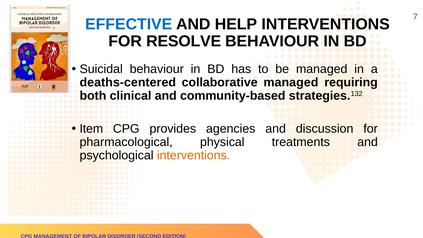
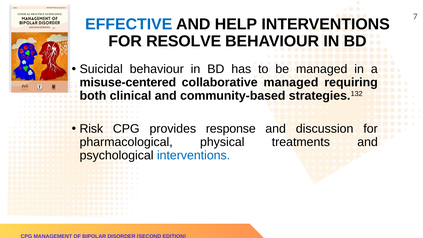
deaths-centered: deaths-centered -> misuse-centered (128, 82)
Item: Item -> Risk (91, 129)
agencies: agencies -> response (231, 129)
interventions colour: orange -> blue (194, 155)
